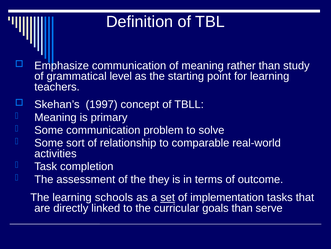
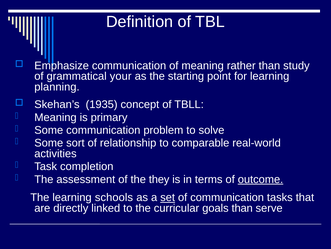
level: level -> your (121, 76)
teachers: teachers -> planning (57, 87)
1997: 1997 -> 1935 (102, 104)
outcome underline: none -> present (261, 179)
of implementation: implementation -> communication (227, 197)
